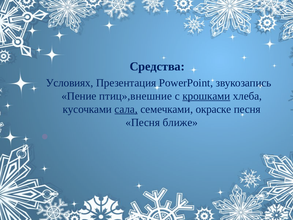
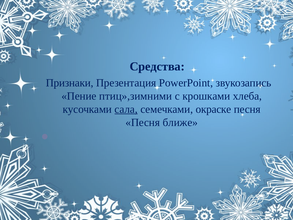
Условиях: Условиях -> Признаки (70, 83)
птиц»,внешние: птиц»,внешние -> птиц»,зимними (136, 96)
крошками underline: present -> none (206, 96)
